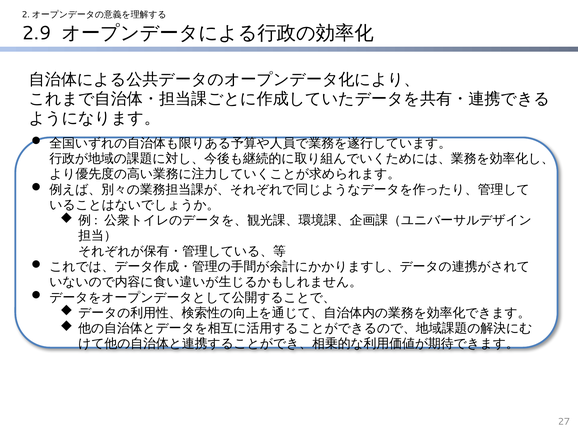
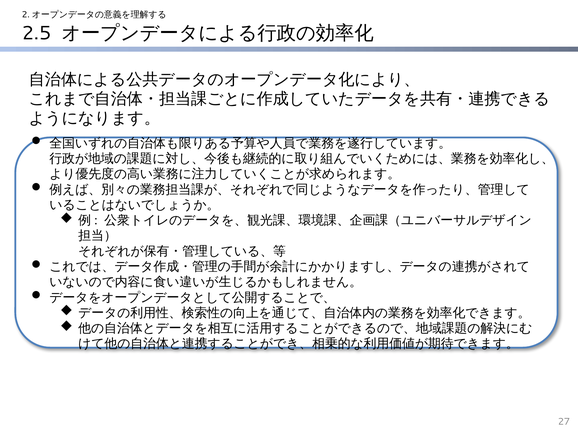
2.9: 2.9 -> 2.5 (37, 33)
